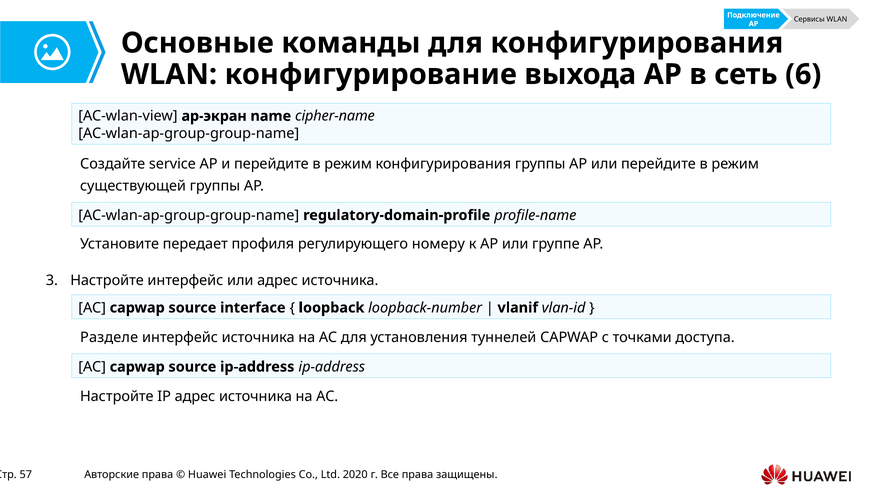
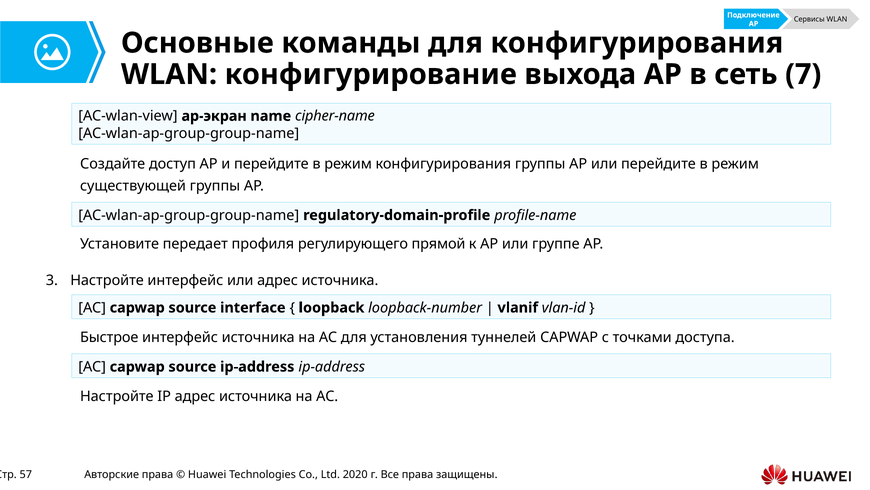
6: 6 -> 7 (803, 74)
service: service -> доступ (172, 164)
номеру: номеру -> прямой (438, 244)
Разделе: Разделе -> Быстрое (109, 337)
